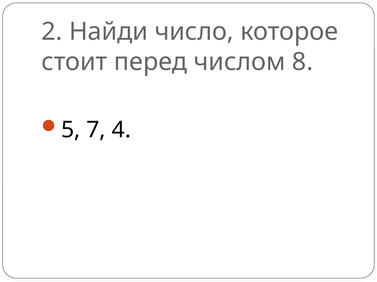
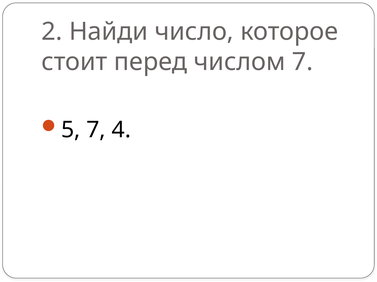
числом 8: 8 -> 7 (302, 62)
